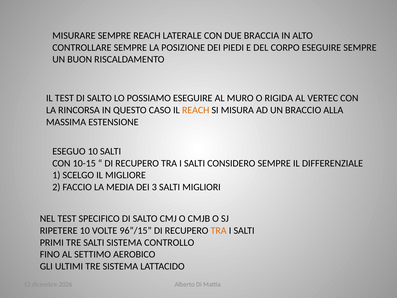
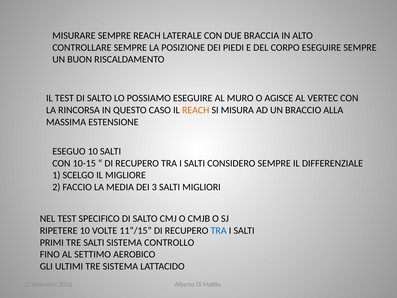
RIGIDA: RIGIDA -> AGISCE (279, 98)
96”/15: 96”/15 -> 11”/15 (136, 230)
TRA colour: orange -> blue (219, 230)
